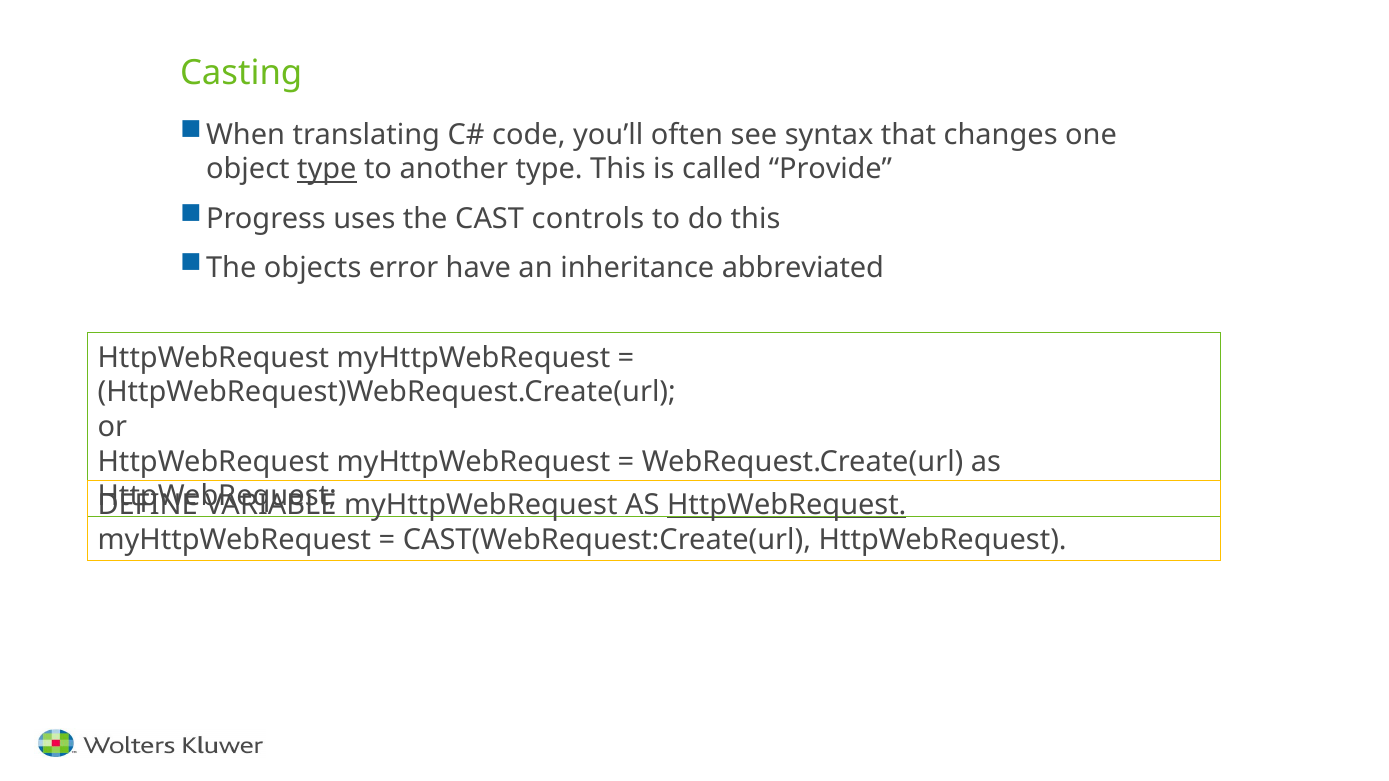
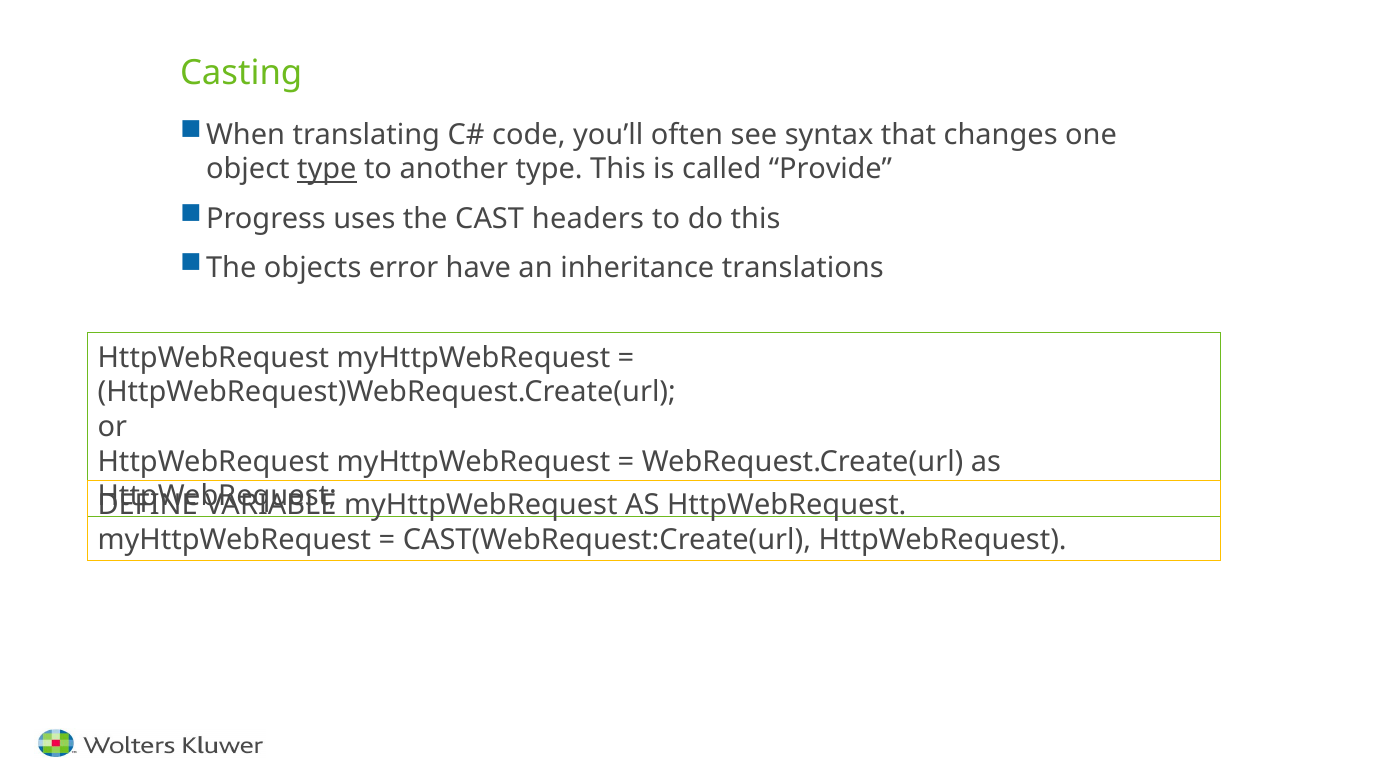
controls: controls -> headers (588, 219)
abbreviated: abbreviated -> translations (803, 268)
HttpWebRequest underline: present -> none (787, 505)
